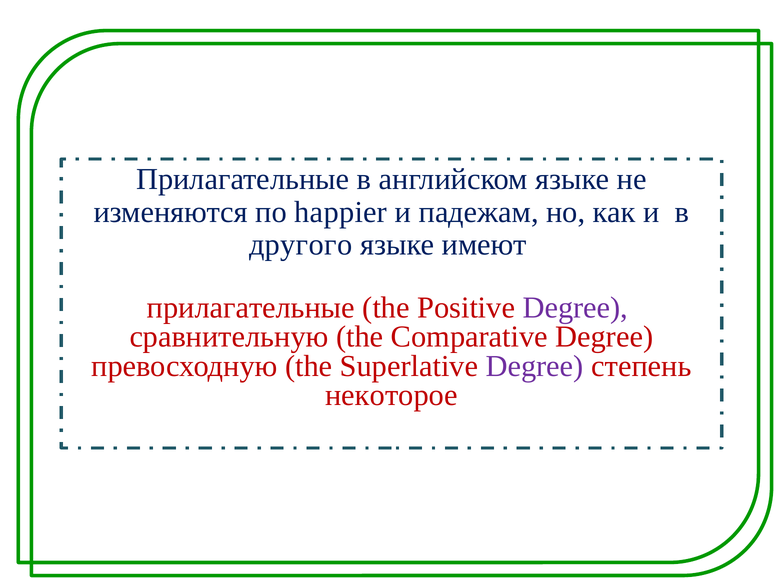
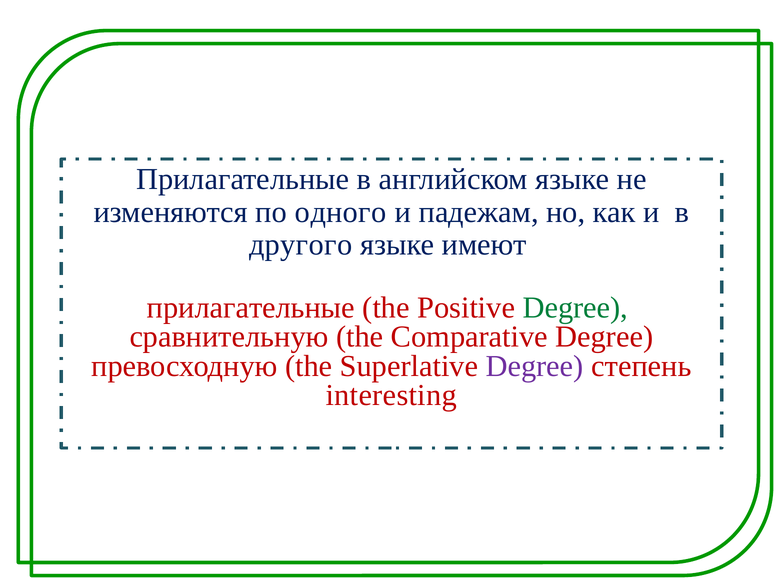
happier: happier -> одного (341, 212)
Degree colour: purple -> green (575, 308)
некоторое: некоторое -> interesting (391, 396)
